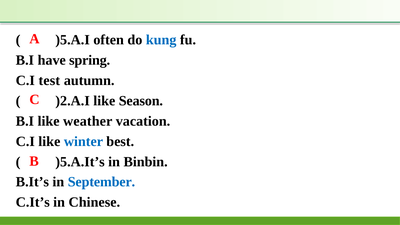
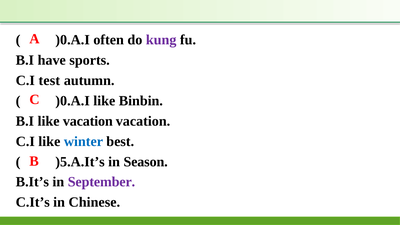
)5.A.I: )5.A.I -> )0.A.I (73, 40)
kung colour: blue -> purple (161, 40)
spring: spring -> sports (90, 60)
)2.A.I: )2.A.I -> )0.A.I (73, 101)
Season: Season -> Binbin (141, 101)
like weather: weather -> vacation (88, 121)
Binbin: Binbin -> Season (146, 162)
September colour: blue -> purple (101, 182)
